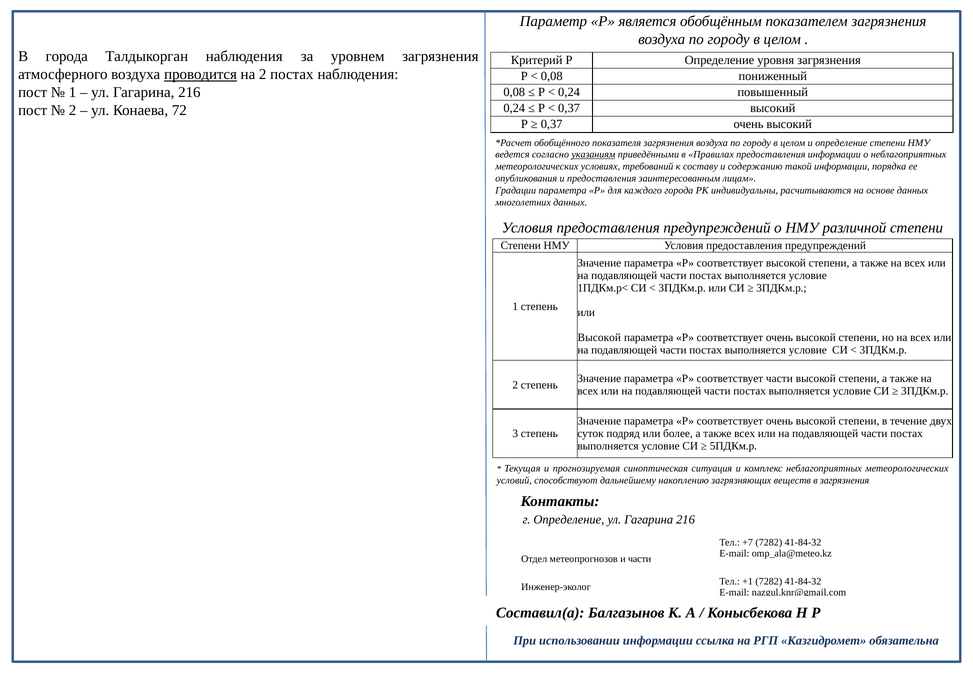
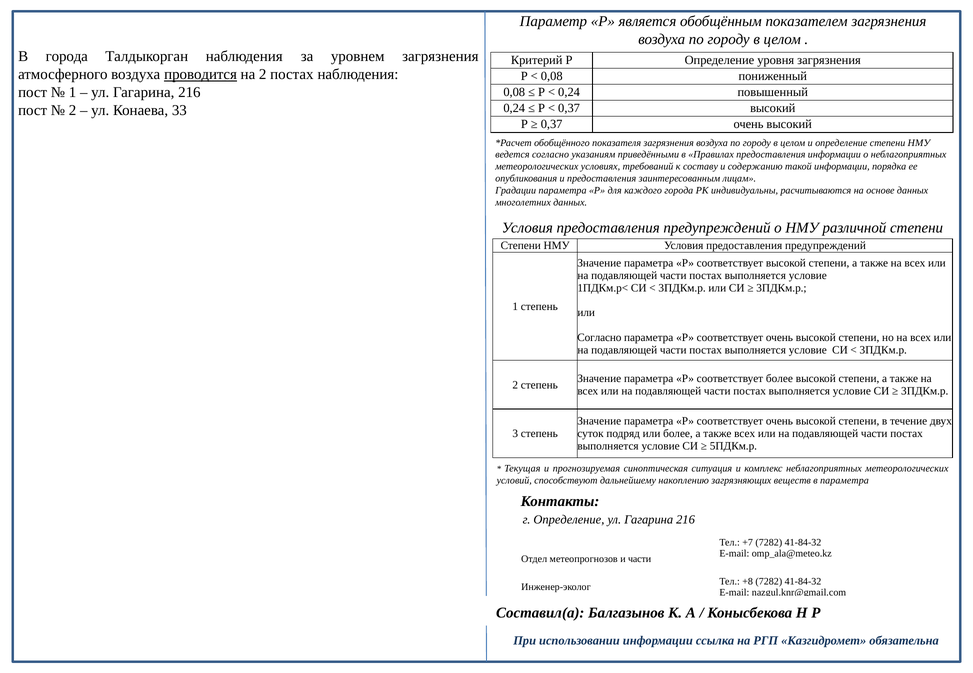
72: 72 -> 33 (179, 110)
указаниям underline: present -> none (593, 155)
Высокой: Высокой -> Согласно (599, 338)
соответствует части: части -> более (779, 379)
в загрязнения: загрязнения -> параметра (844, 481)
+1: +1 -> +8 (748, 582)
